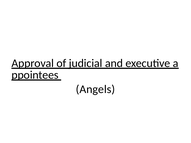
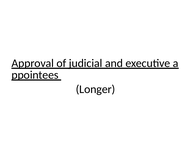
Angels: Angels -> Longer (95, 89)
